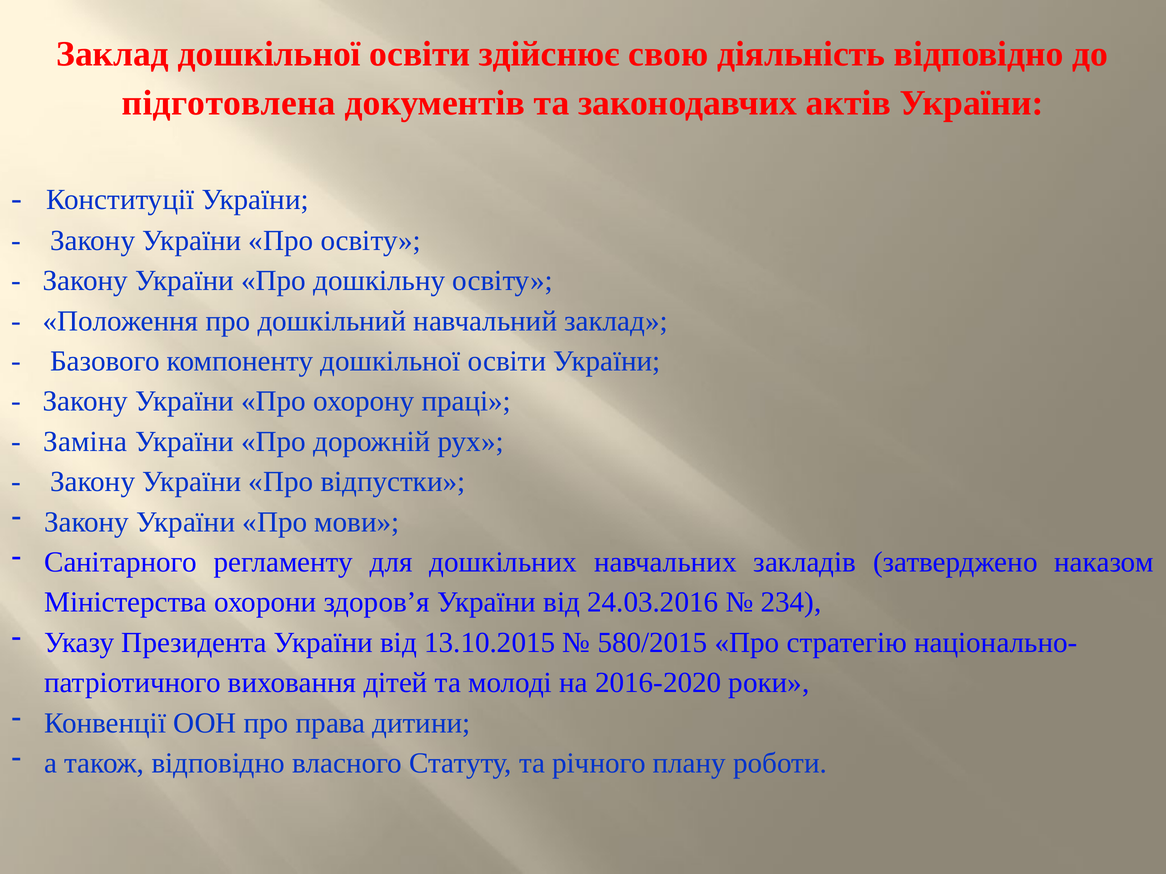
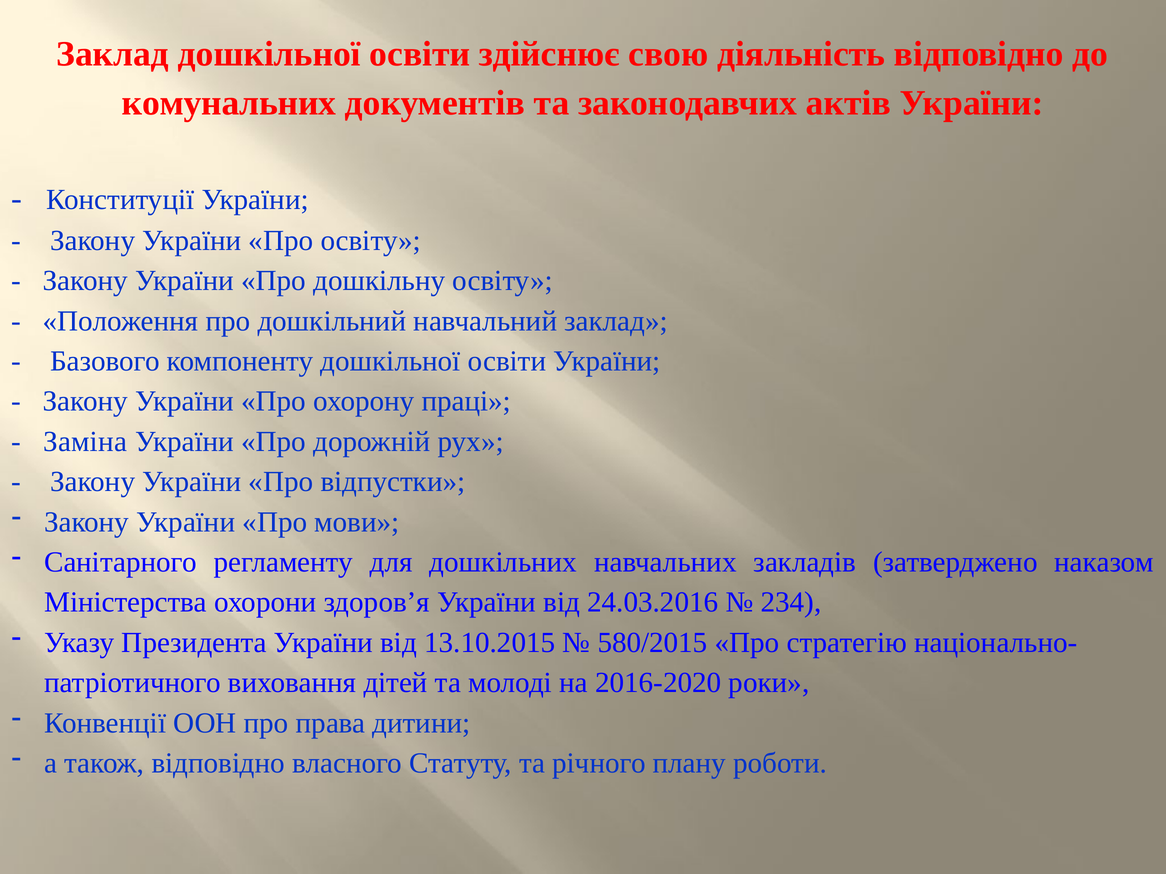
підготовлена: підготовлена -> комунальних (229, 103)
